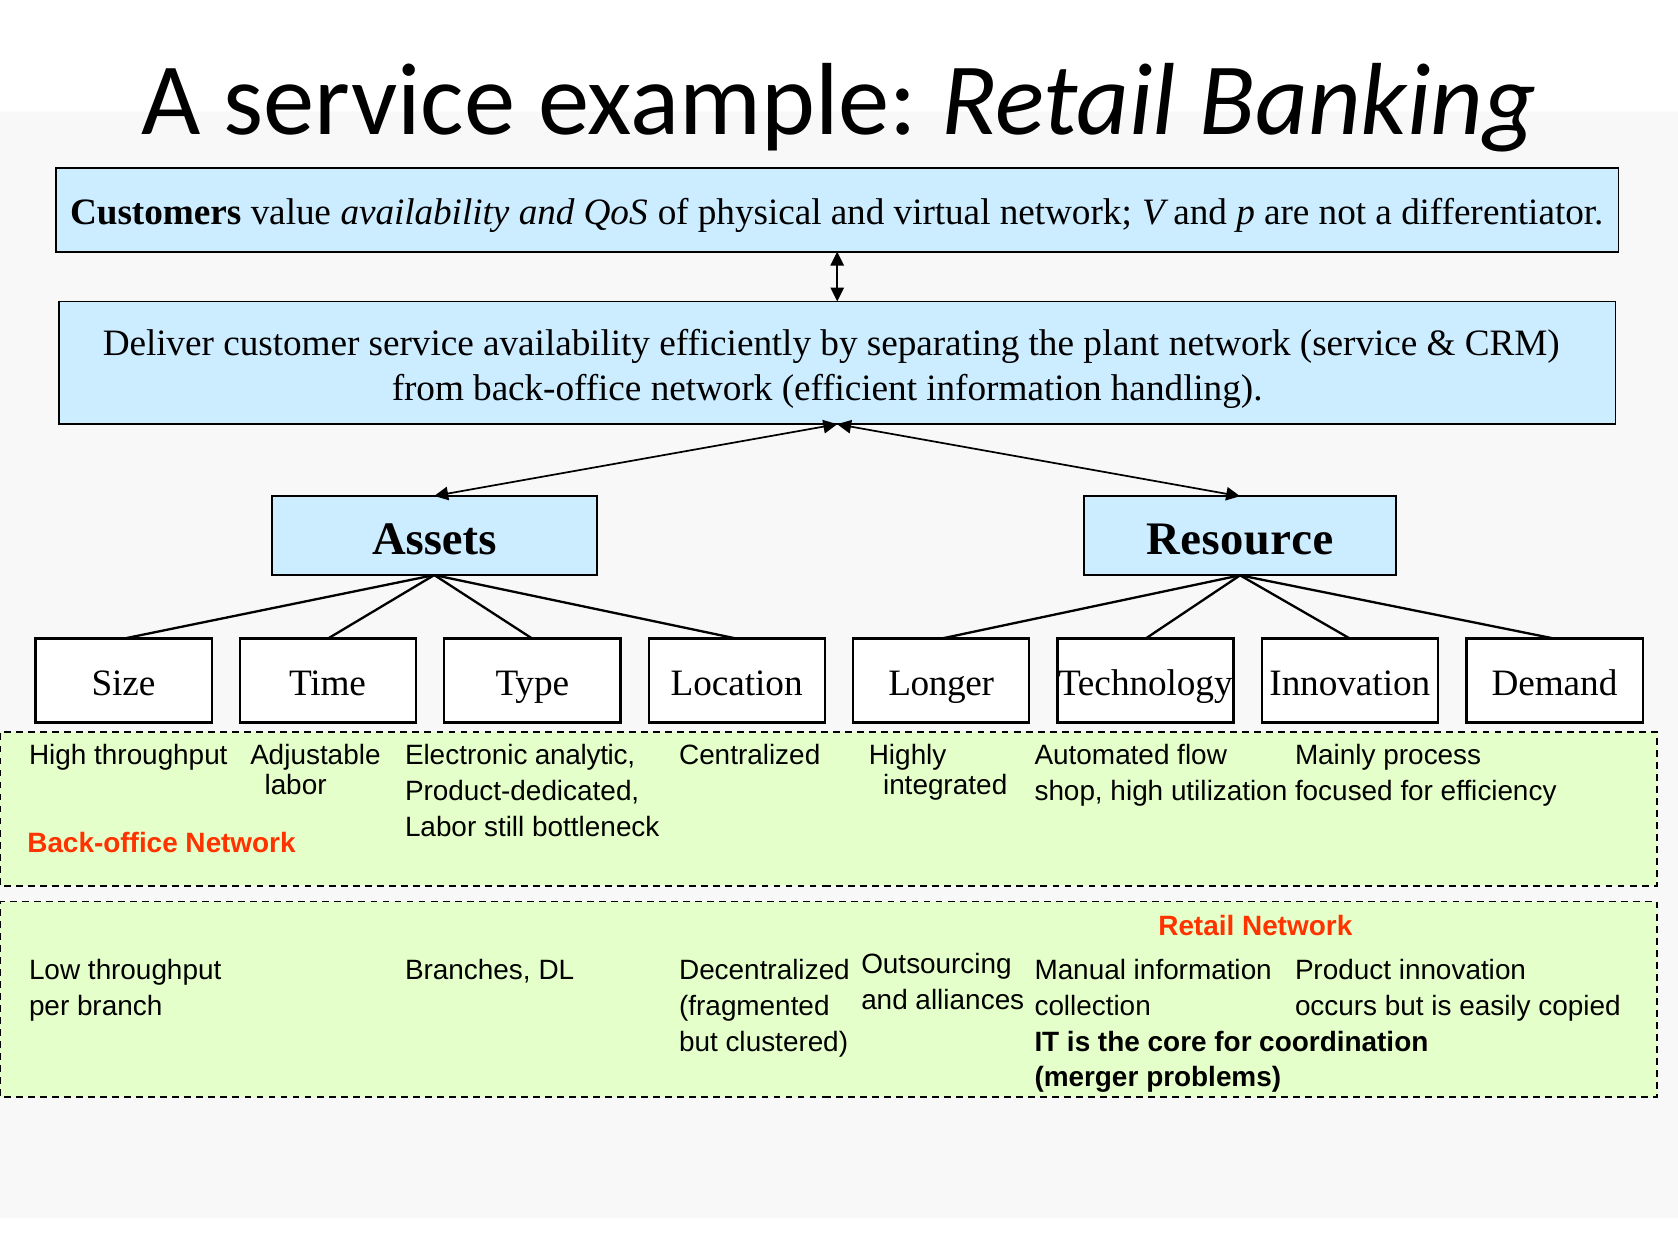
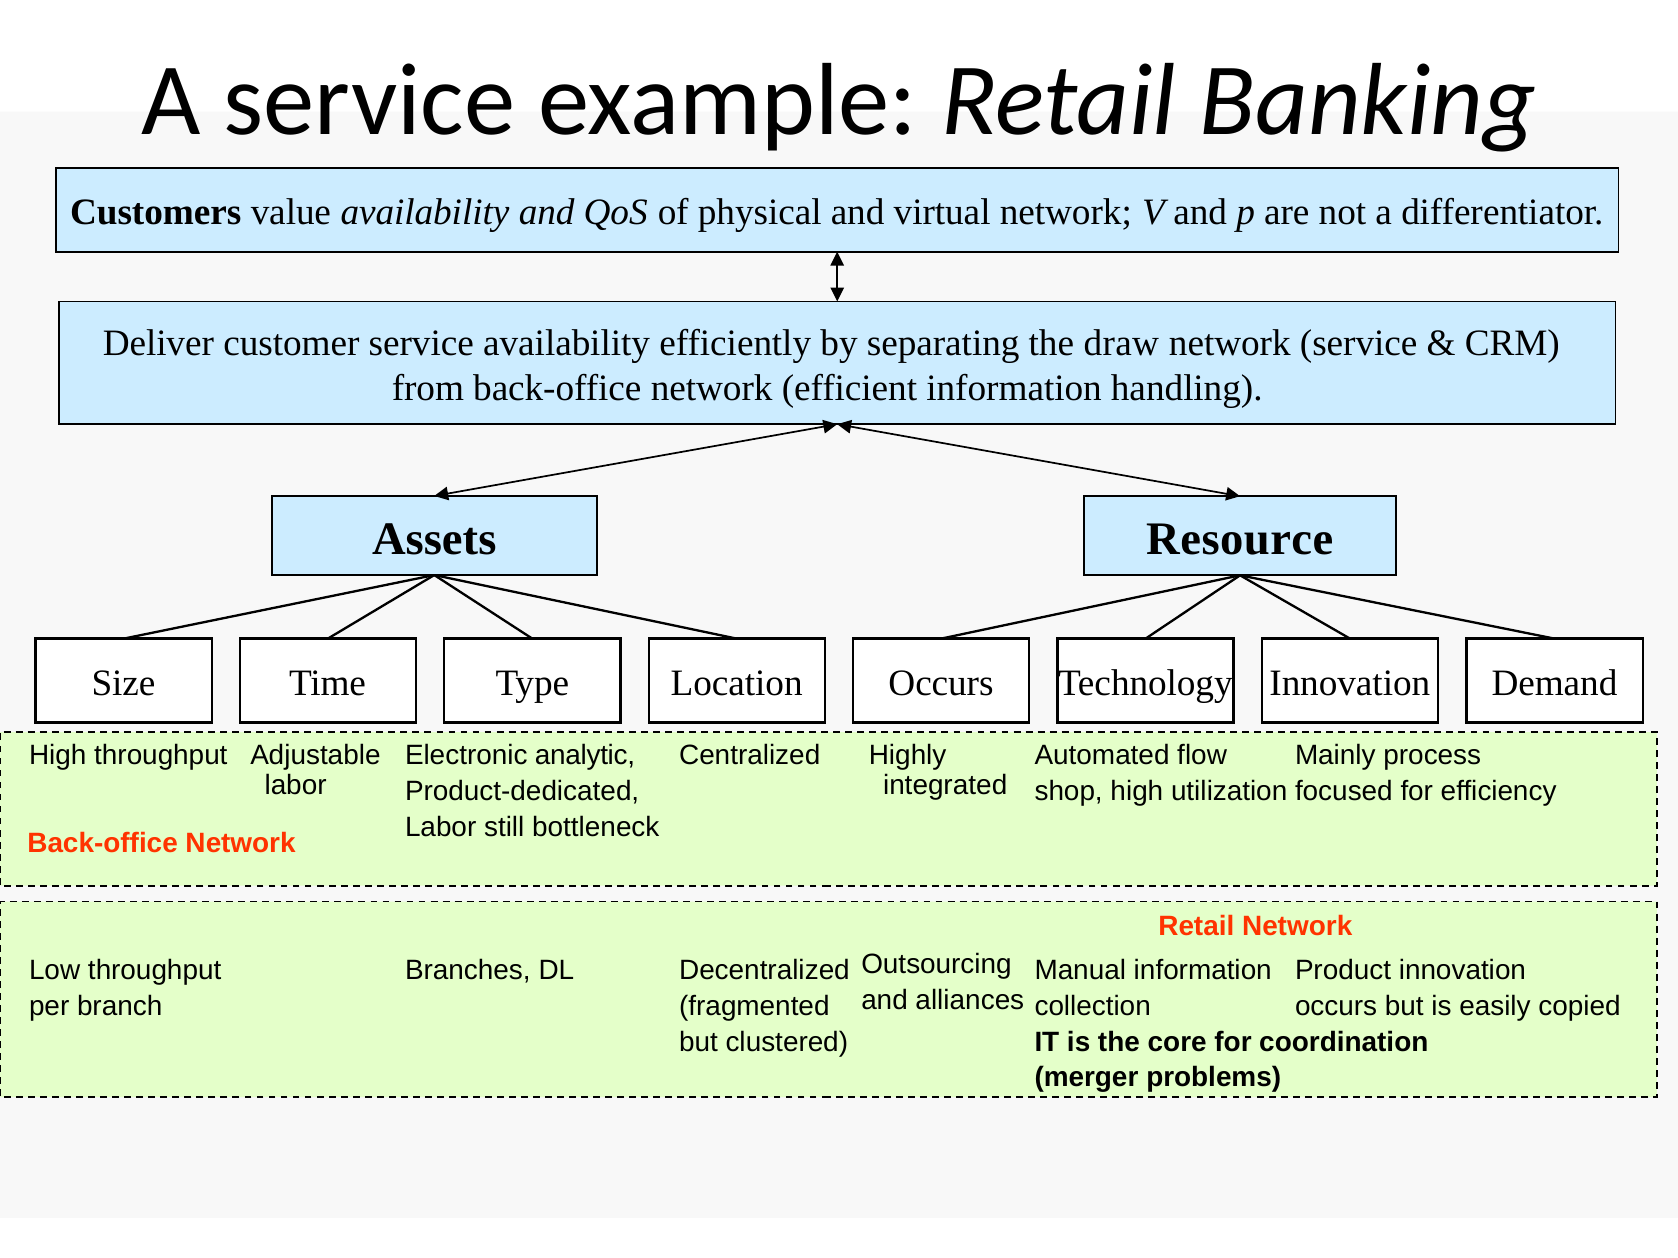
plant: plant -> draw (1121, 343)
Longer: Longer -> Occurs (941, 683)
